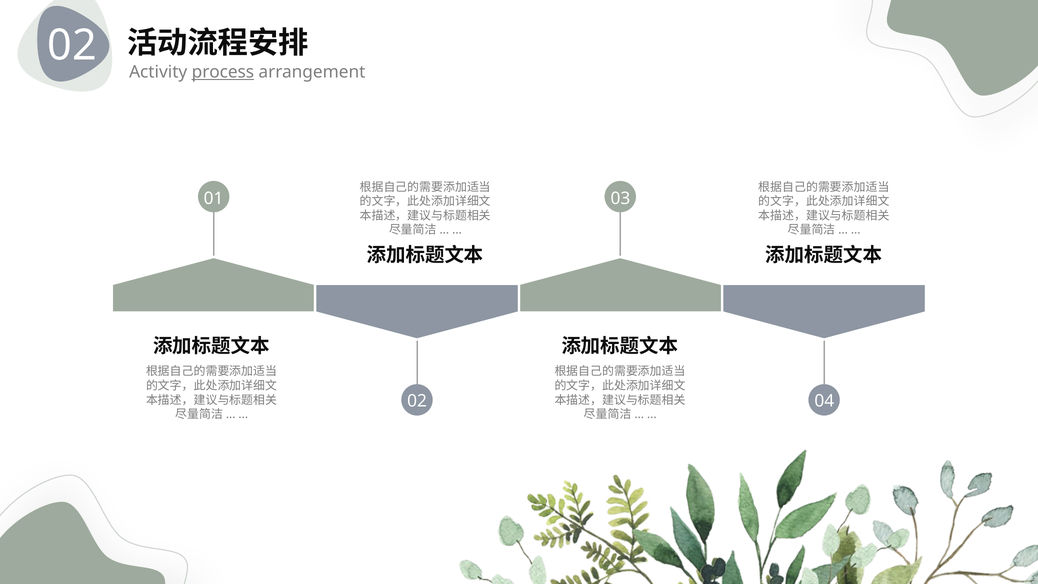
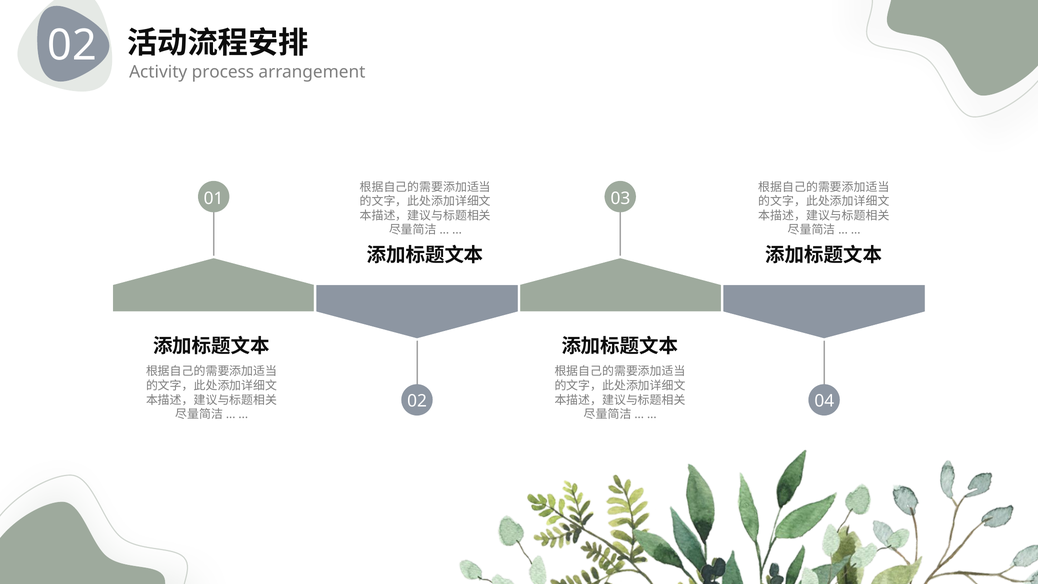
process underline: present -> none (223, 72)
